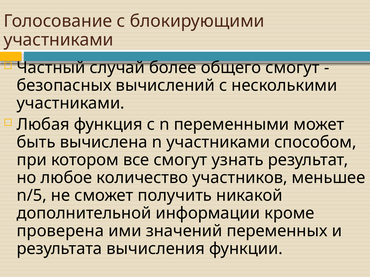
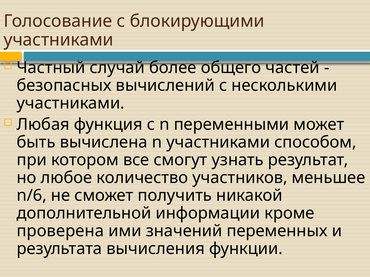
общего смогут: смогут -> частей (292, 68)
n/5: n/5 -> n/6 (32, 196)
